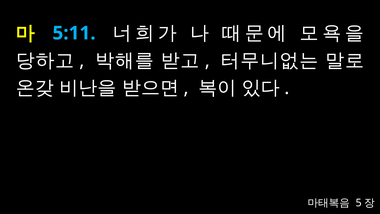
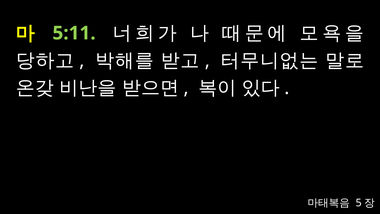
5:11 colour: light blue -> light green (74, 33)
